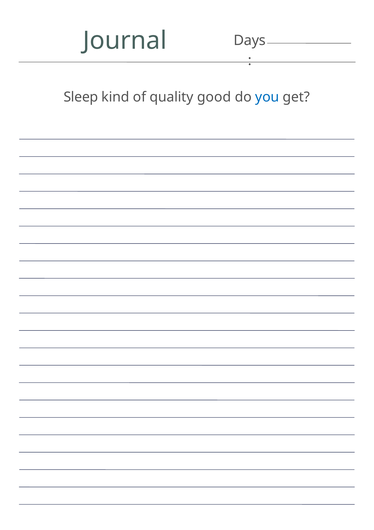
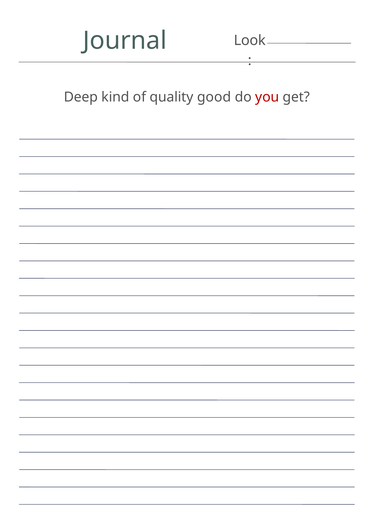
Days: Days -> Look (250, 40)
Sleep: Sleep -> Deep (81, 97)
you colour: blue -> red (267, 97)
